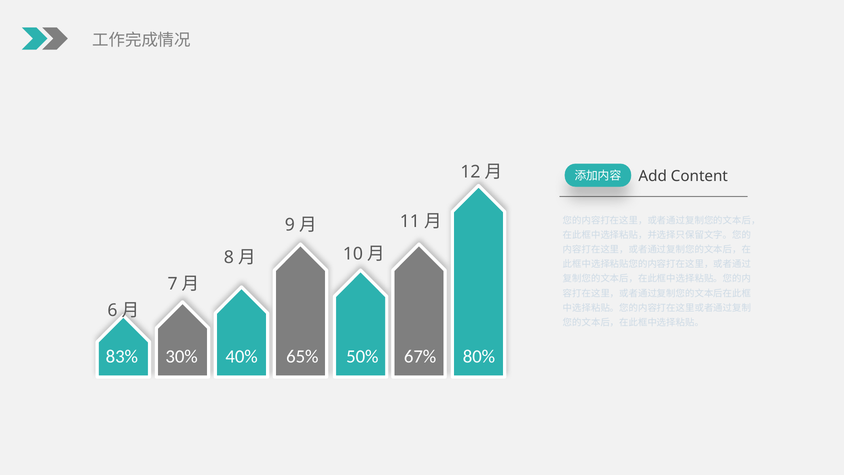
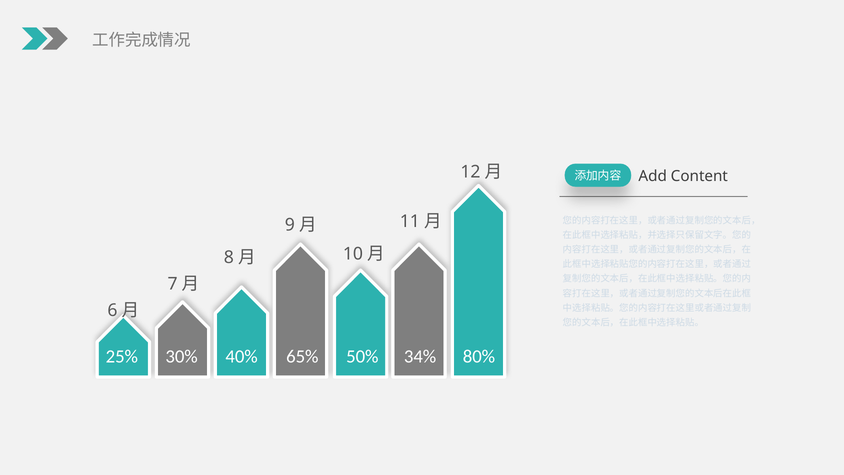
83%: 83% -> 25% (122, 357)
67%: 67% -> 34% (420, 357)
